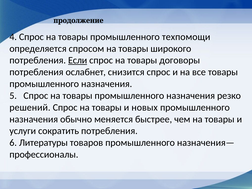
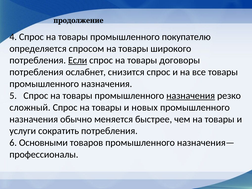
техпомощи: техпомощи -> покупателю (186, 37)
назначения underline: none -> present (191, 96)
решений: решений -> сложный (30, 107)
Литературы: Литературы -> Основными (43, 143)
